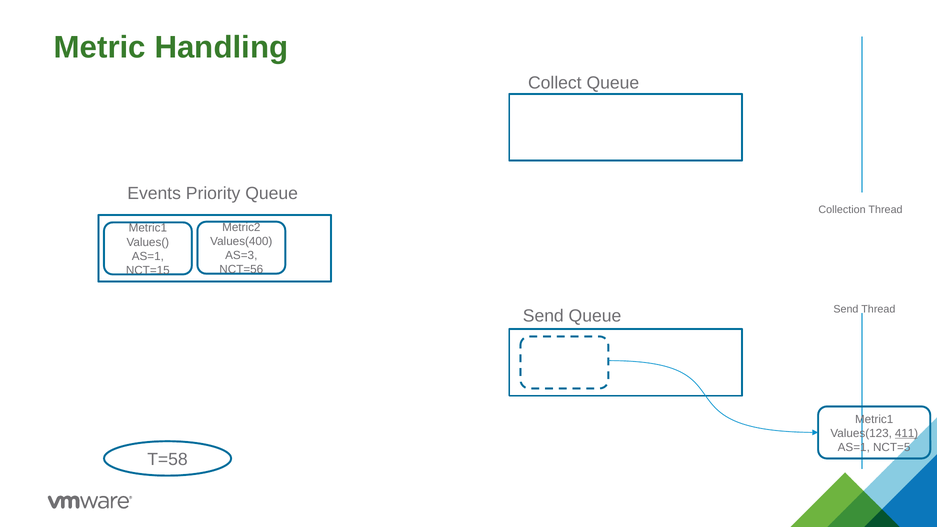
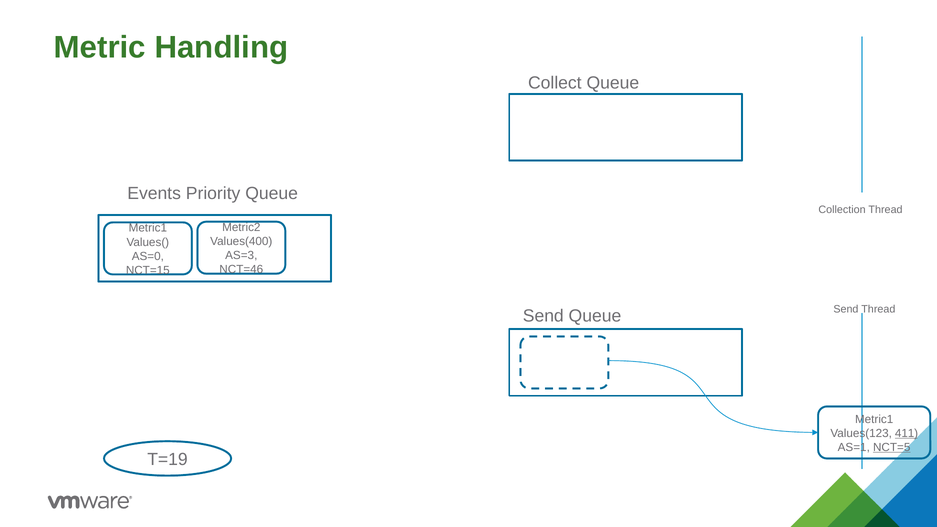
AS=1: AS=1 -> AS=0 (148, 256)
NCT=56: NCT=56 -> NCT=46 (241, 270)
NCT=5 underline: none -> present (892, 447)
T=58: T=58 -> T=19 (167, 460)
